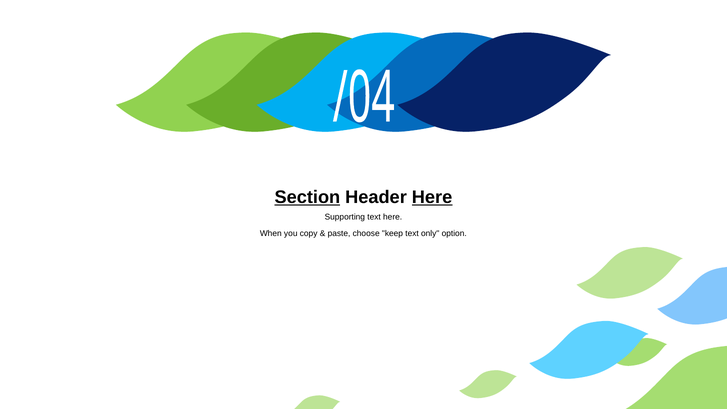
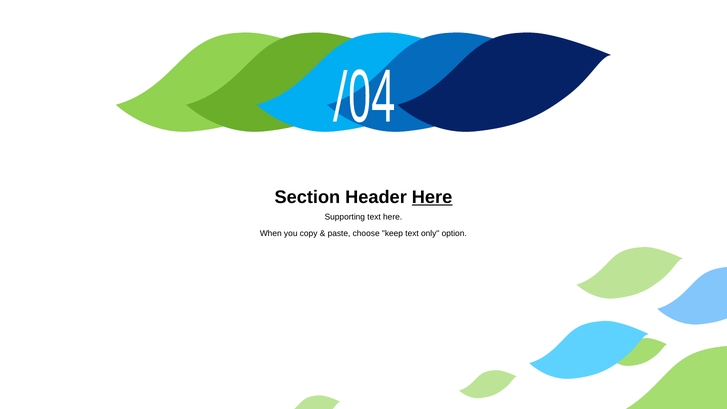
Section underline: present -> none (307, 197)
